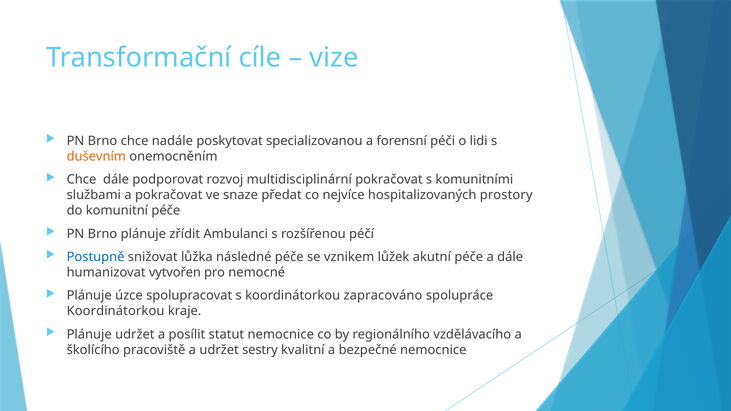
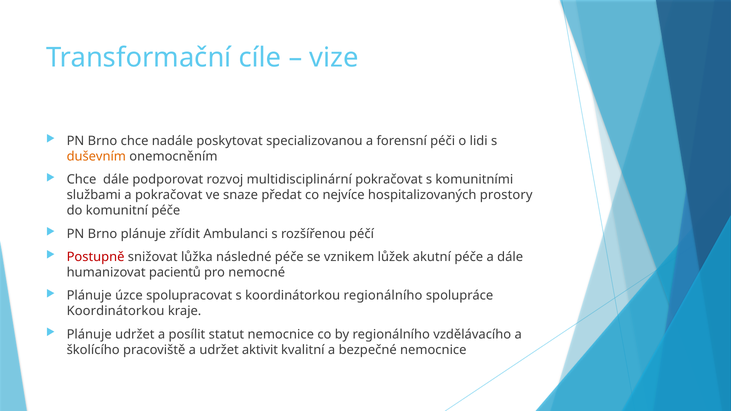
Postupně colour: blue -> red (96, 257)
vytvořen: vytvořen -> pacientů (175, 273)
koordinátorkou zapracováno: zapracováno -> regionálního (383, 296)
sestry: sestry -> aktivit (260, 350)
